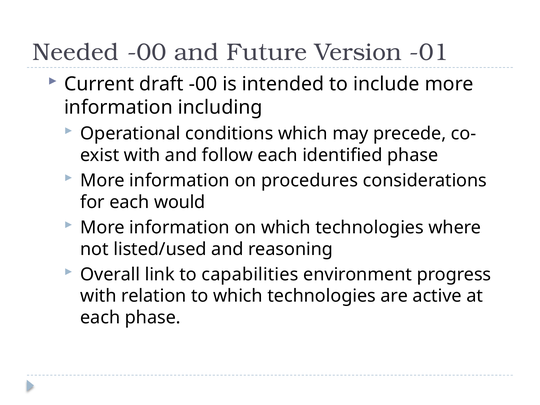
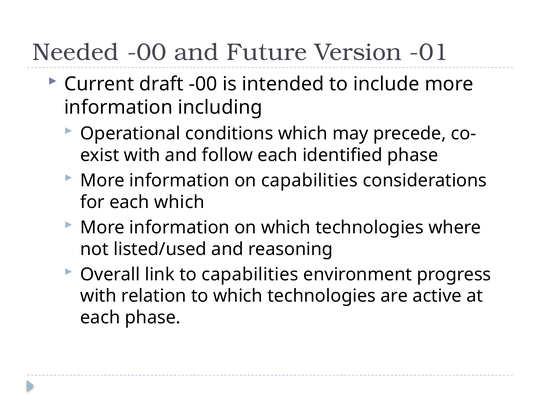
on procedures: procedures -> capabilities (310, 181)
each would: would -> which (179, 202)
